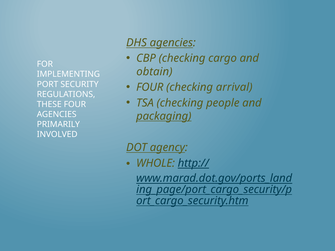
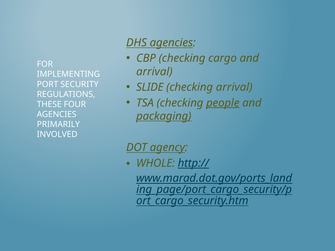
obtain: obtain -> arrival (154, 72)
FOUR: FOUR -> SLIDE (150, 87)
people underline: none -> present (223, 103)
